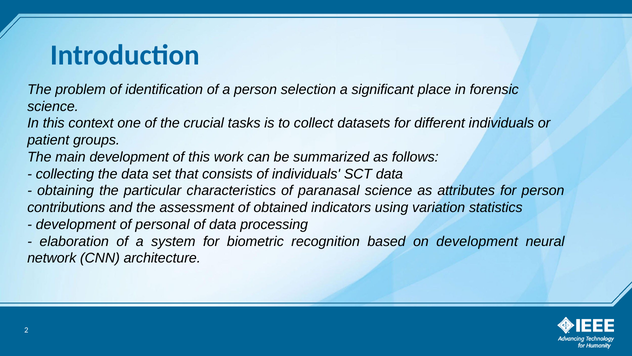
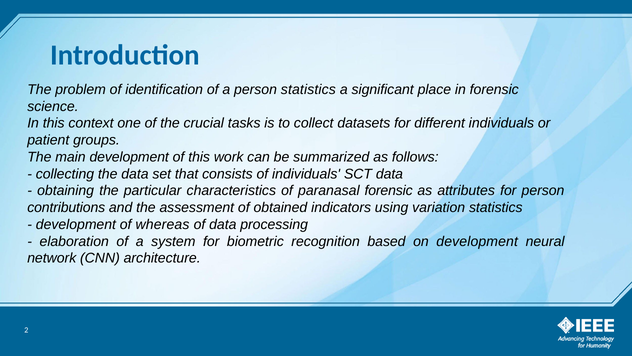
person selection: selection -> statistics (308, 89)
paranasal science: science -> forensic (389, 191)
personal: personal -> whereas (163, 224)
